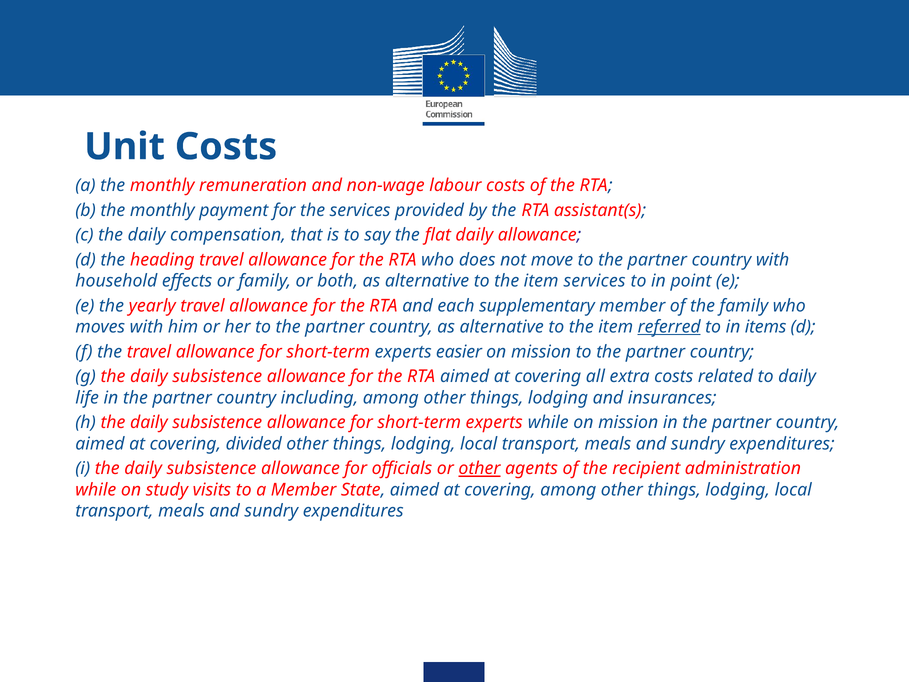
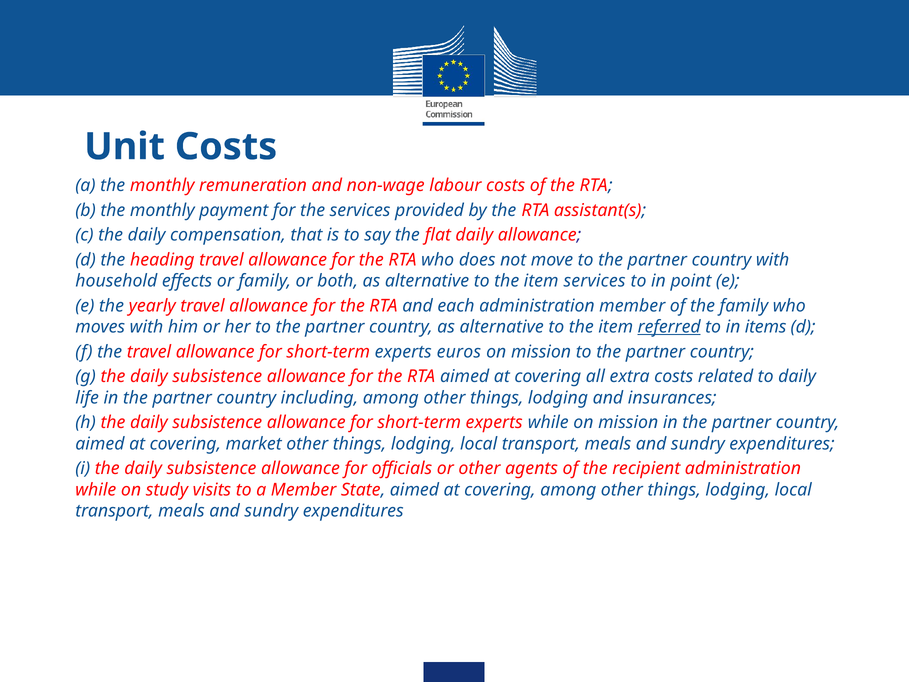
each supplementary: supplementary -> administration (537, 306)
easier: easier -> euros (459, 352)
divided: divided -> market (254, 444)
other underline: present -> none (479, 468)
